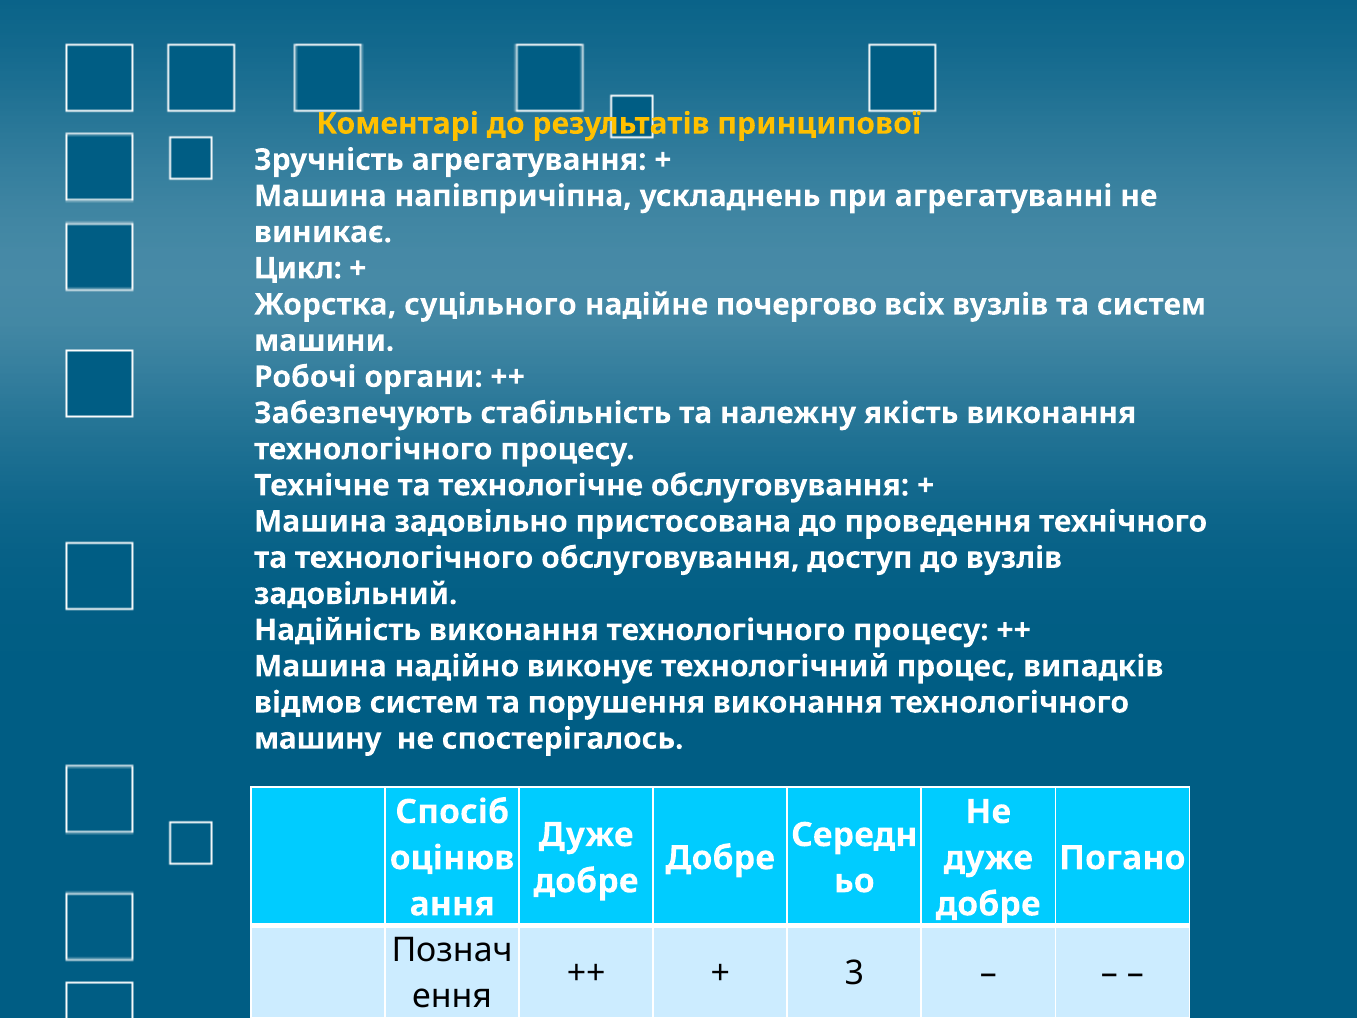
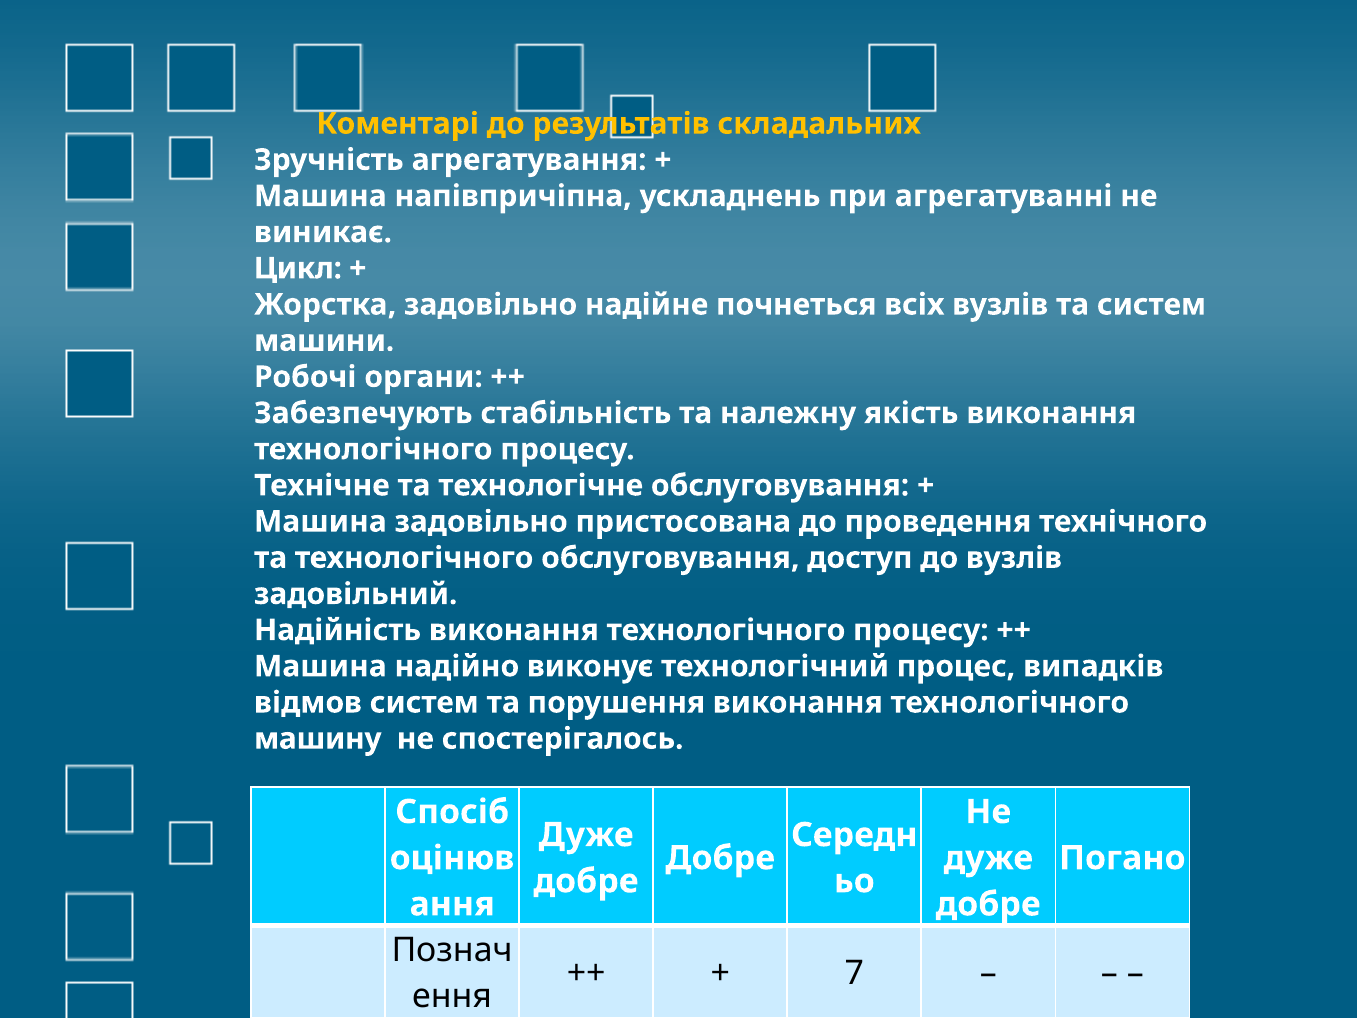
принципової: принципової -> складальних (819, 124)
Жорстка суцільного: суцільного -> задовільно (491, 305)
почергово: почергово -> почнеться (796, 305)
3: 3 -> 7 (854, 973)
